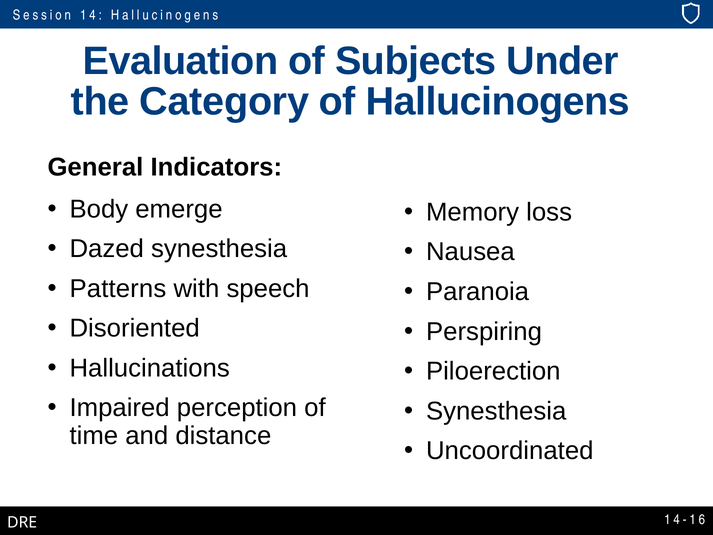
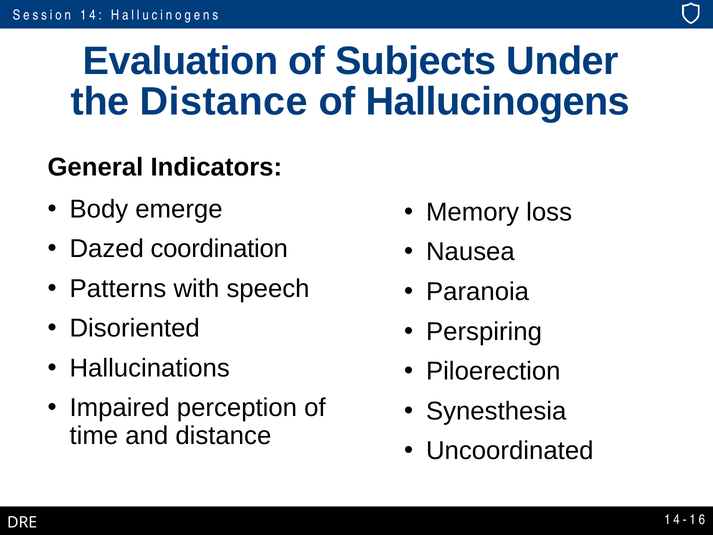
the Category: Category -> Distance (224, 102)
Dazed synesthesia: synesthesia -> coordination (219, 249)
